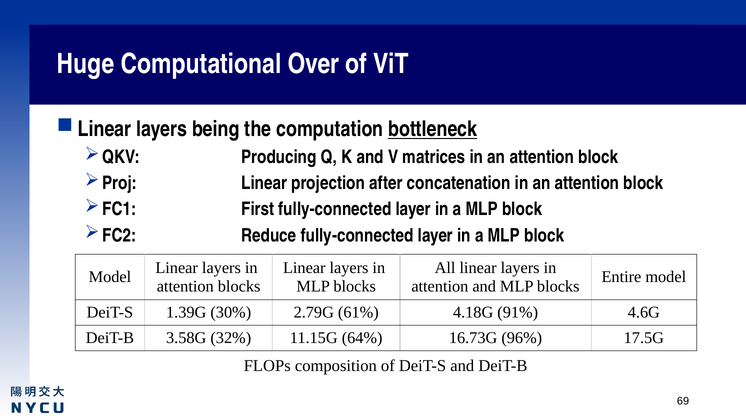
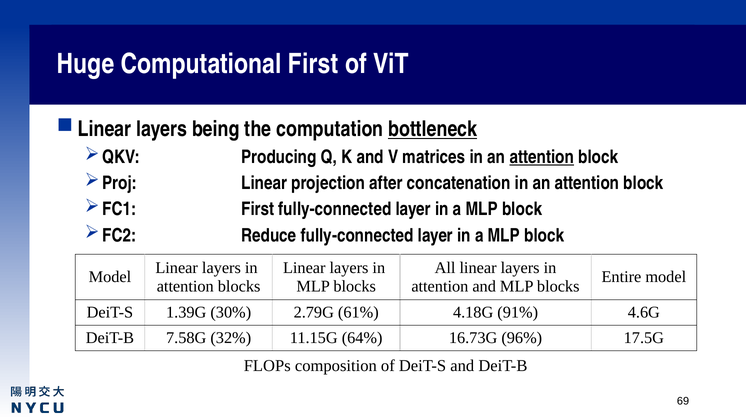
Computational Over: Over -> First (313, 64)
attention underline: none -> present (542, 157)
3.58G: 3.58G -> 7.58G (186, 338)
